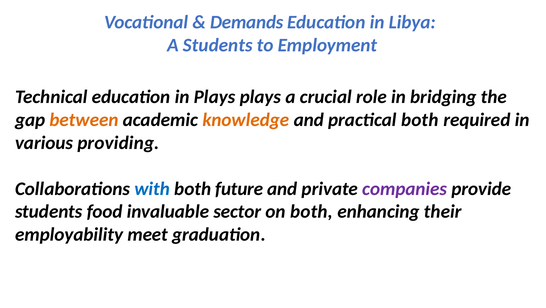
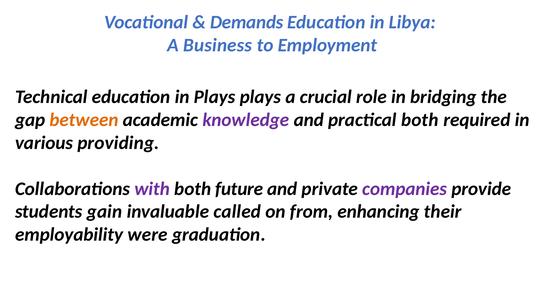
A Students: Students -> Business (218, 45)
knowledge colour: orange -> purple (246, 120)
with colour: blue -> purple (152, 189)
food: food -> gain (104, 212)
sector: sector -> called (237, 212)
on both: both -> from (312, 212)
meet: meet -> were (148, 235)
